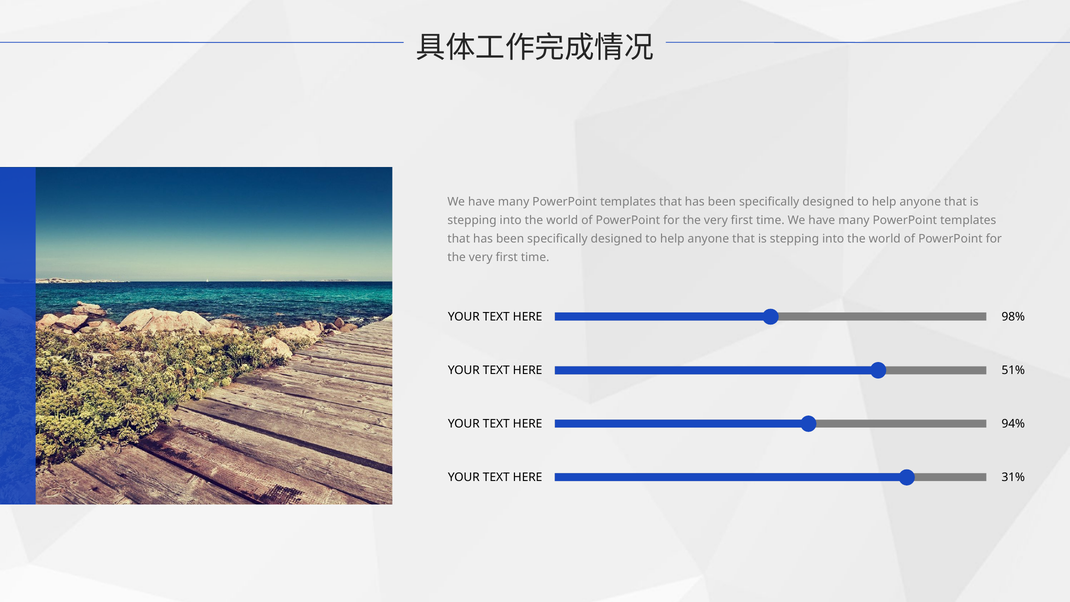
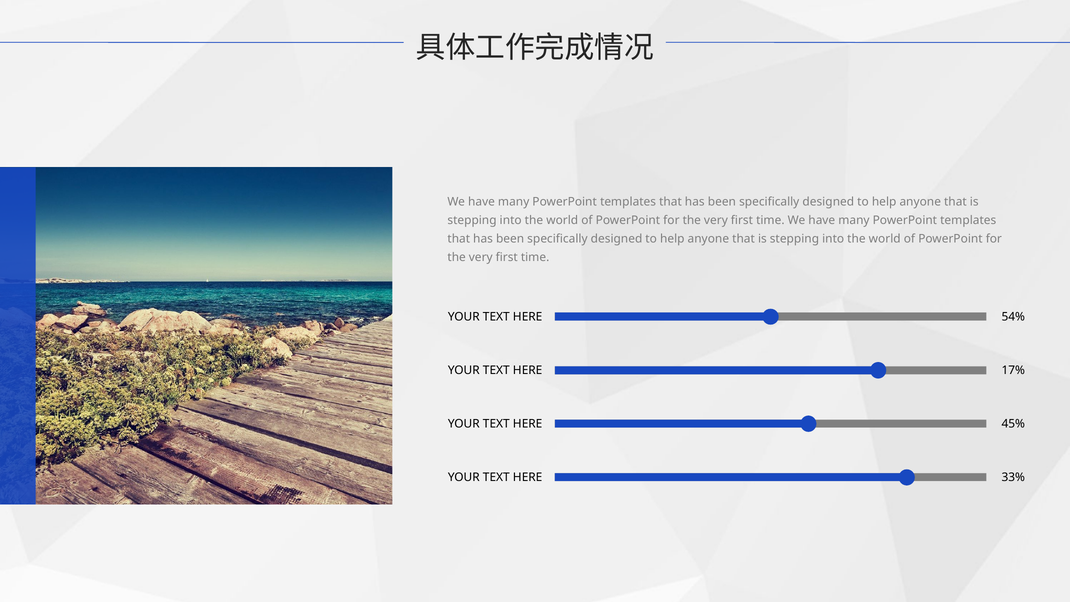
98%: 98% -> 54% (1013, 317)
51%: 51% -> 17% (1013, 370)
94%: 94% -> 45% (1013, 424)
31%: 31% -> 33% (1013, 477)
